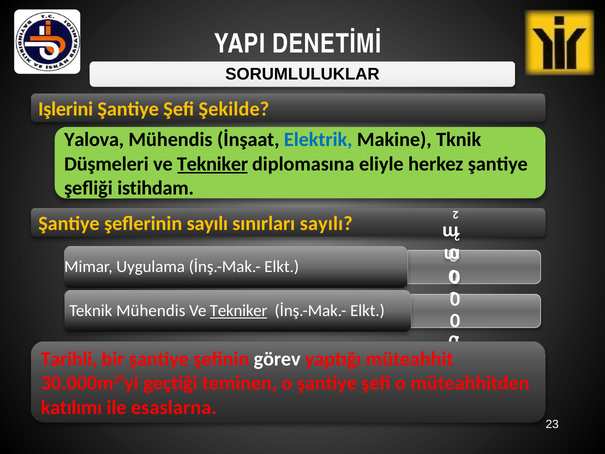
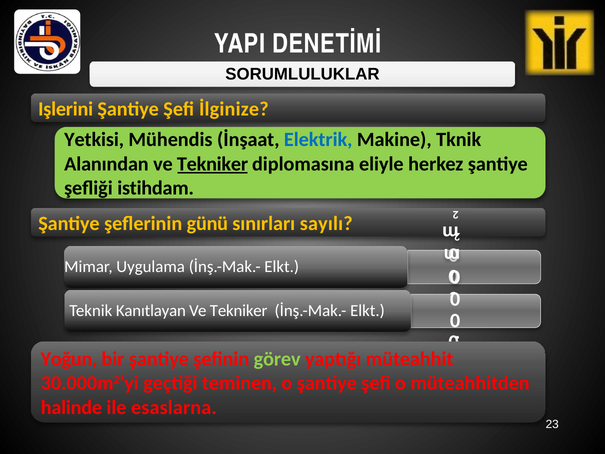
Şekilde: Şekilde -> İlginize (234, 109)
Yalova: Yalova -> Yetkisi (94, 140)
Düşmeleri: Düşmeleri -> Alanından (106, 164)
şeflerinin sayılı: sayılı -> günü (207, 223)
Mühendis: Mühendis -> Kanıtlayan (151, 311)
Tekniker underline: present -> none (239, 311)
Tarihli: Tarihli -> Yoğun (69, 359)
görev colour: white -> light green (277, 359)
katılımı: katılımı -> halinde (71, 407)
